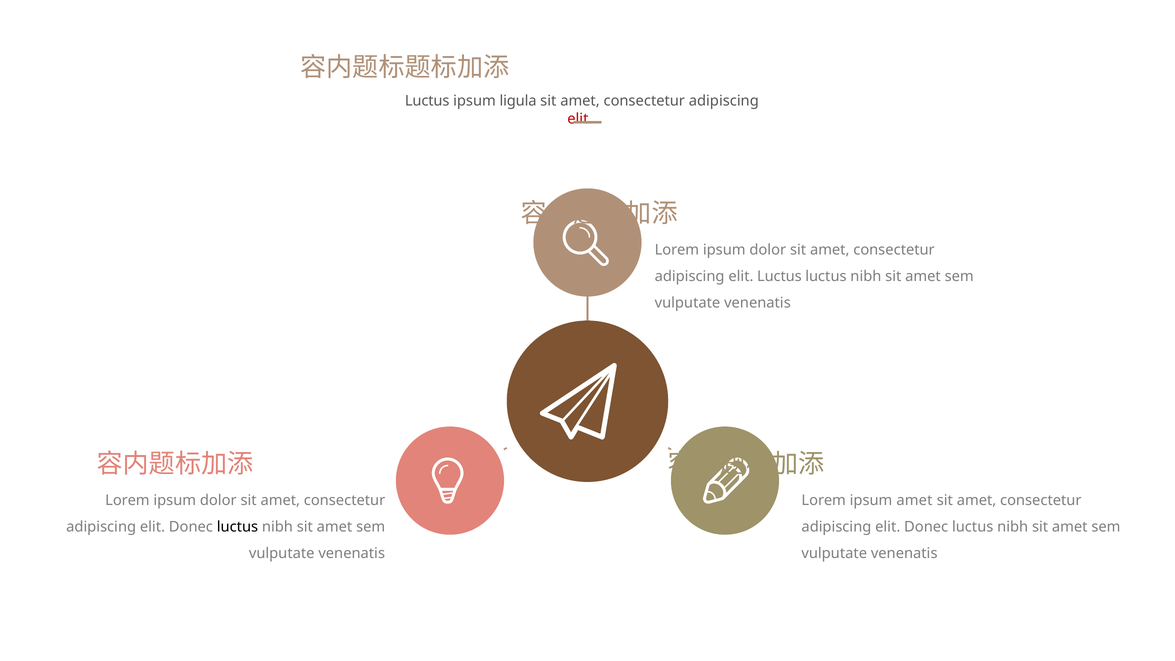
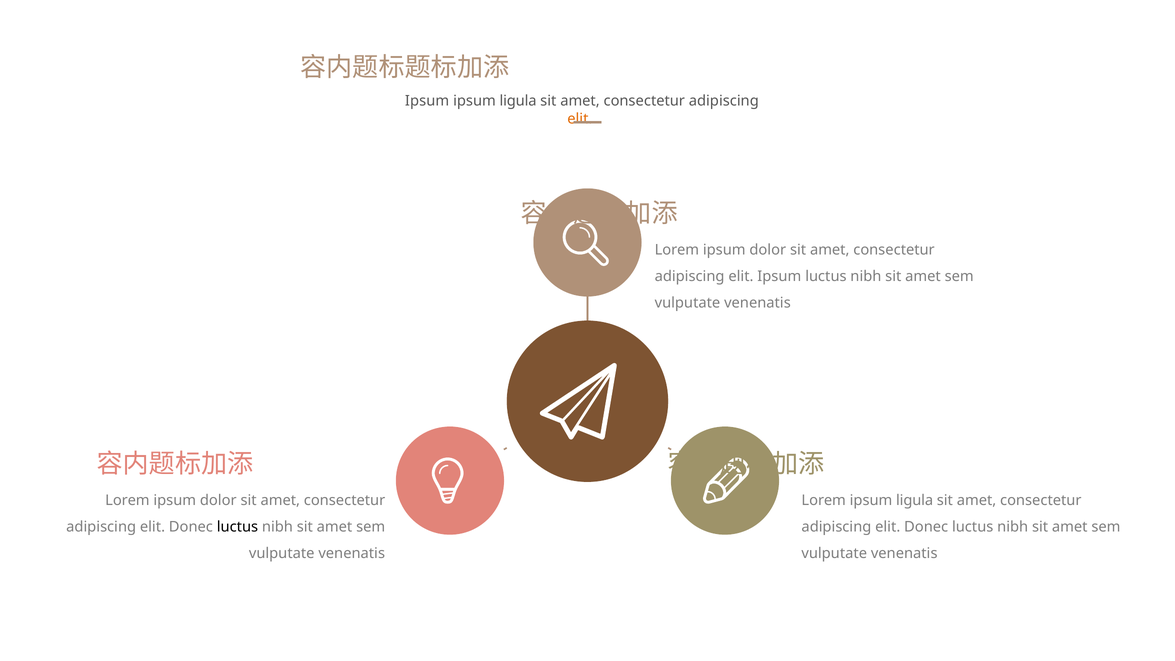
Luctus: Luctus -> Ipsum (427, 101)
elit colour: red -> orange (580, 119)
elit Luctus: Luctus -> Ipsum (779, 276)
Lorem ipsum amet: amet -> ligula (915, 501)
